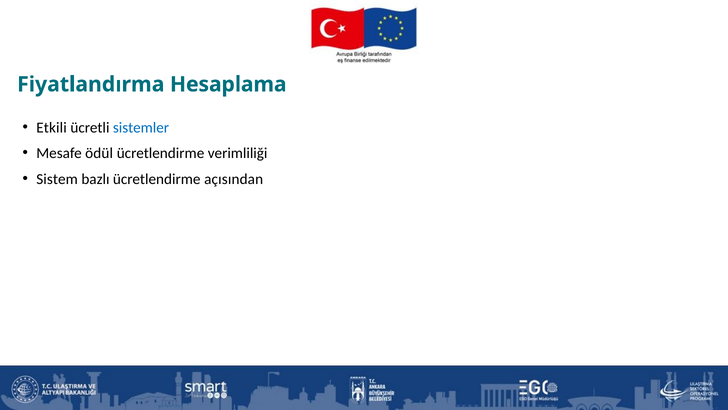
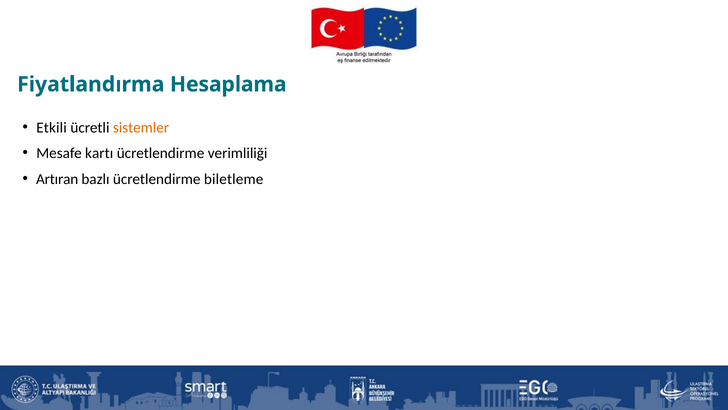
sistemler colour: blue -> orange (141, 127)
ödül: ödül -> kartı (99, 153)
Sistem: Sistem -> Artıran (57, 179)
açısından: açısından -> biletleme (234, 179)
